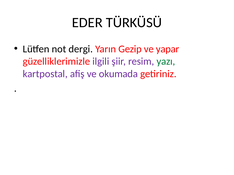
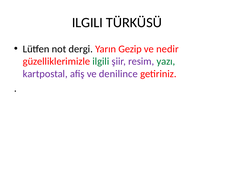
EDER: EDER -> ILGILI (87, 23)
yapar: yapar -> nedir (168, 49)
ilgili colour: purple -> green (101, 62)
okumada: okumada -> denilince (118, 74)
